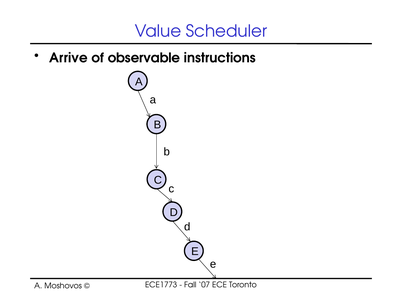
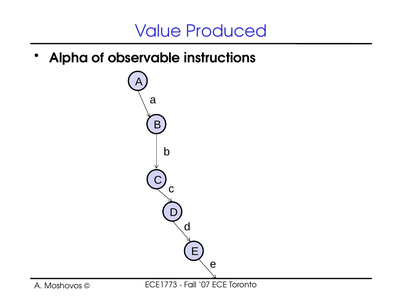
Scheduler: Scheduler -> Produced (227, 31)
Arrive: Arrive -> Alpha (69, 58)
